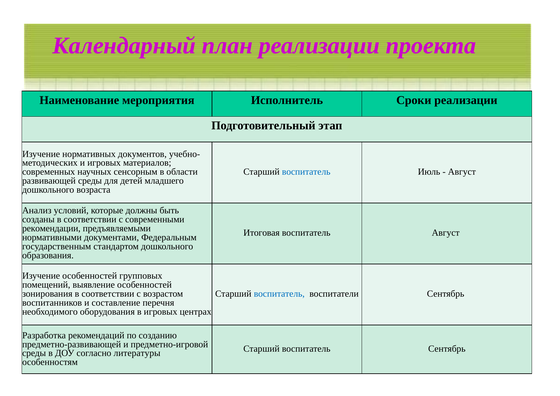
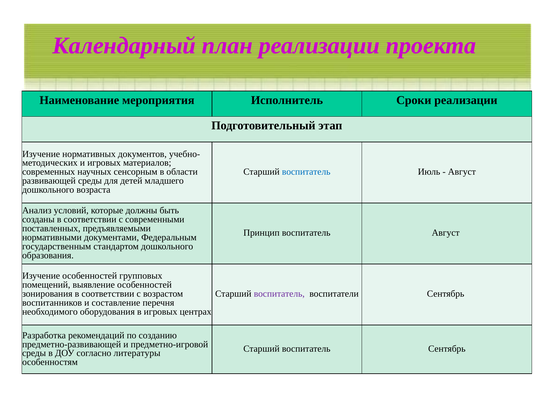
рекомендации: рекомендации -> поставленных (51, 228)
Итоговая: Итоговая -> Принцип (261, 233)
воспитатель colour: blue -> purple (279, 294)
